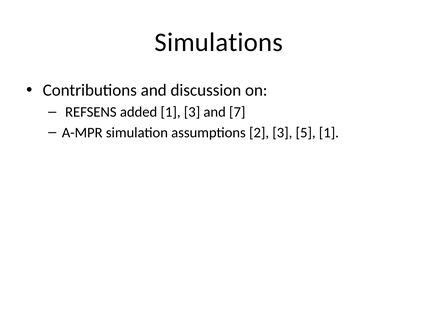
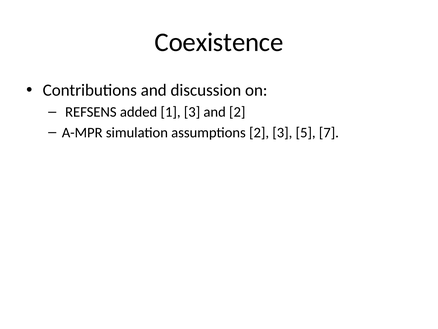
Simulations: Simulations -> Coexistence (219, 42)
and 7: 7 -> 2 (237, 112)
5 1: 1 -> 7 (329, 132)
